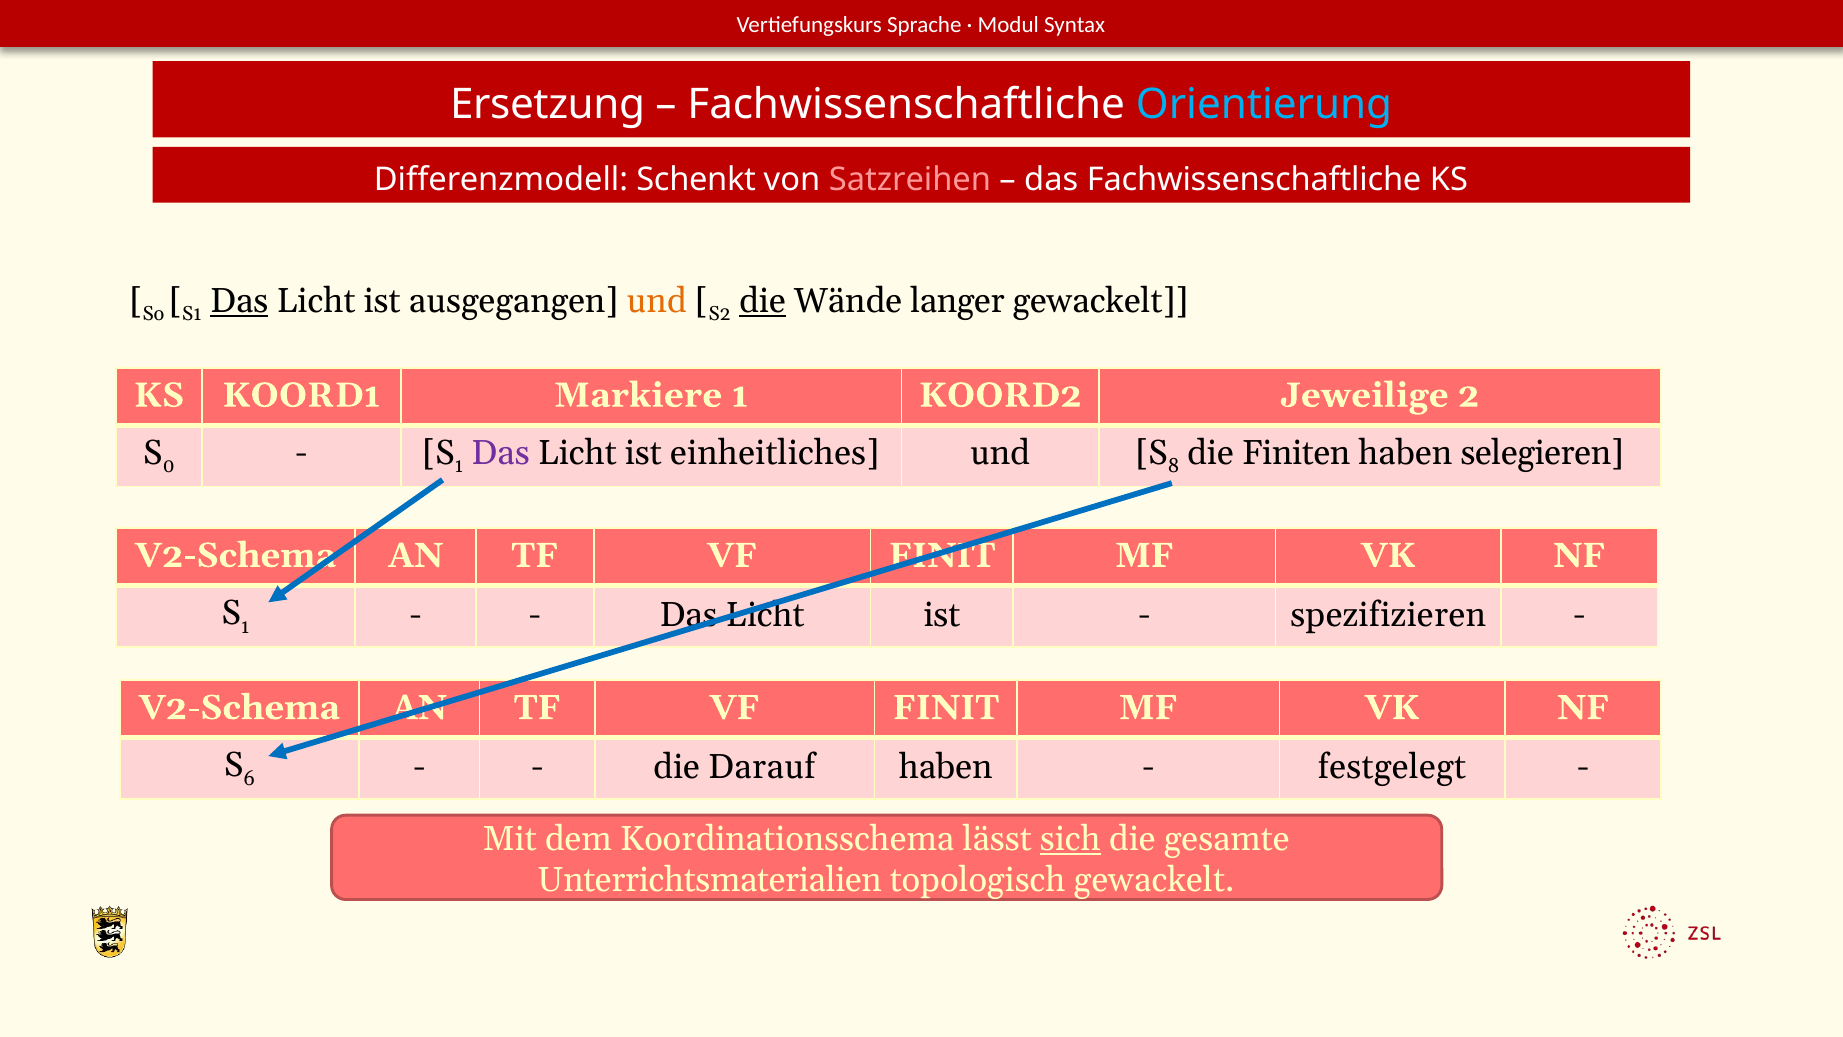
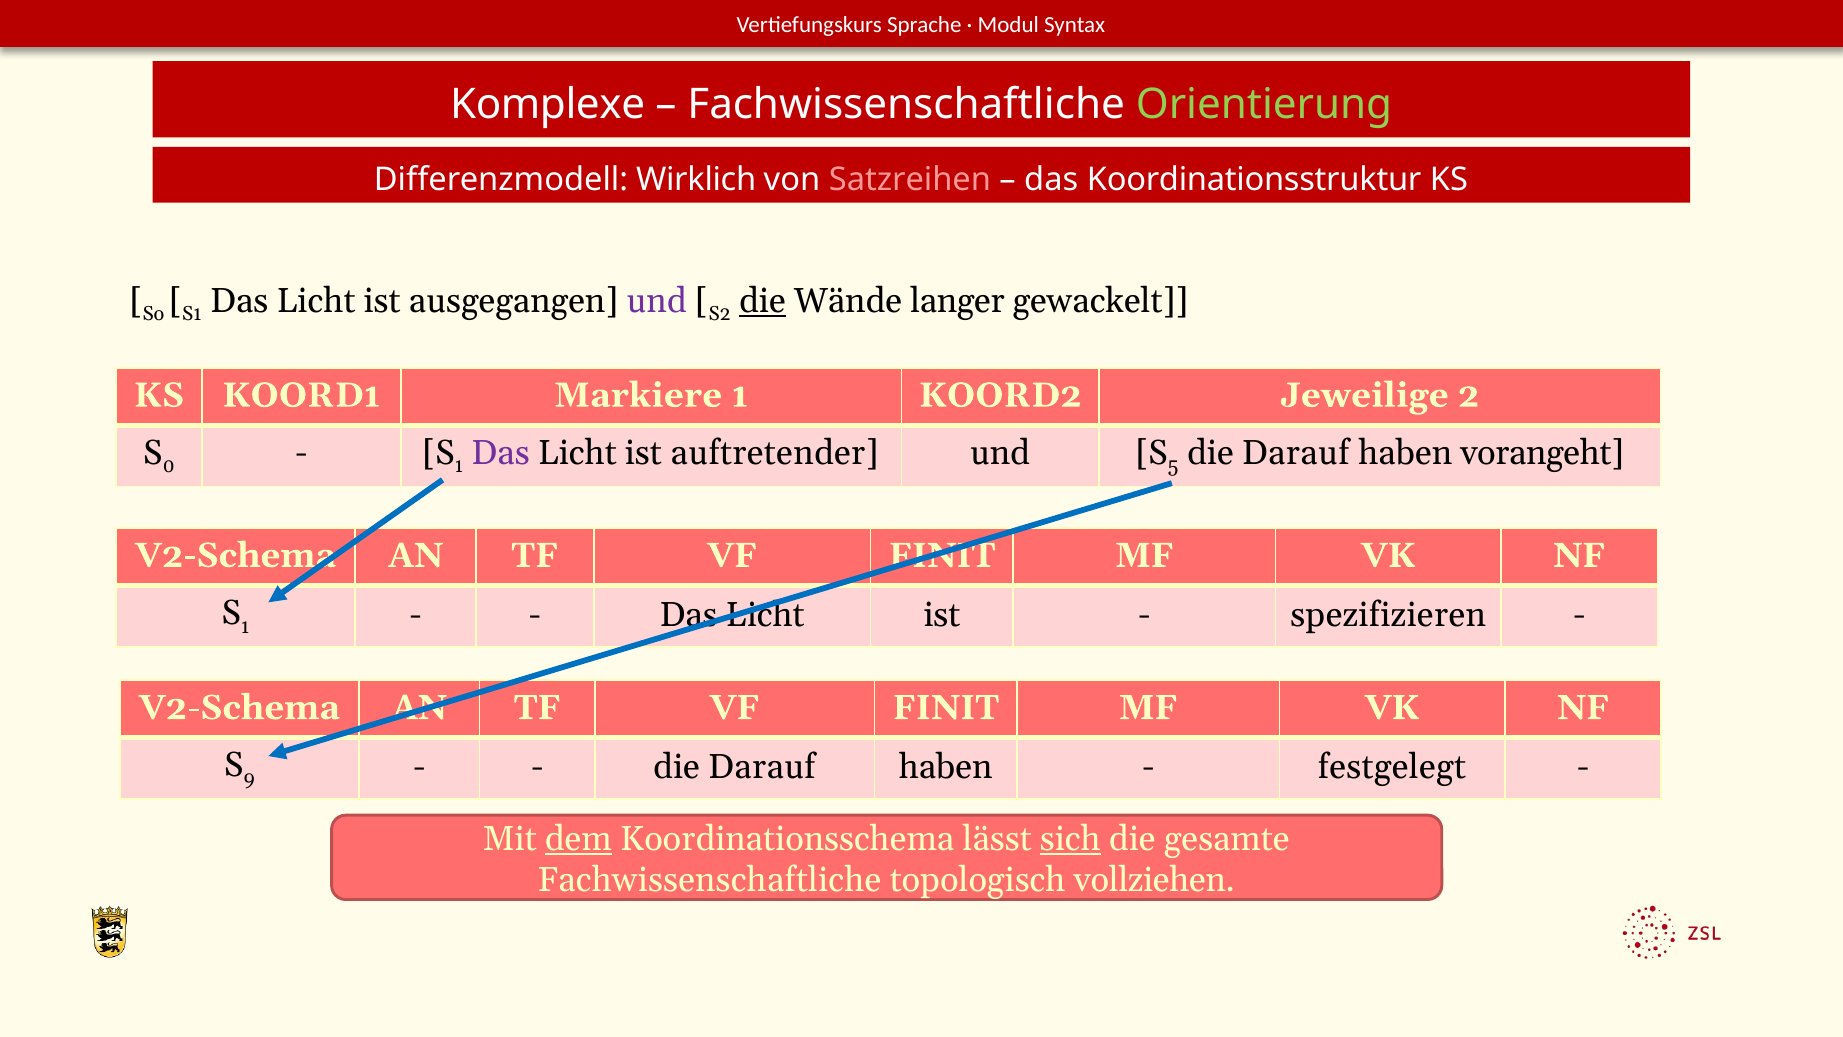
Ersetzung: Ersetzung -> Komplexe (548, 105)
Orientierung colour: light blue -> light green (1264, 105)
Schenkt: Schenkt -> Wirklich (696, 179)
das Fachwissenschaftliche: Fachwissenschaftliche -> Koordinationsstruktur (1254, 179)
Das underline: present -> none (239, 301)
und colour: orange -> purple (657, 301)
einheitliches: einheitliches -> auftretender (775, 453)
8: 8 -> 5 (1173, 466)
Finiten: Finiten -> Darauf (1296, 453)
selegieren: selegieren -> vorangeht (1542, 453)
6: 6 -> 9 (249, 778)
dem underline: none -> present (578, 839)
Unterrichtsmaterialien: Unterrichtsmaterialien -> Fachwissenschaftliche (709, 880)
topologisch gewackelt: gewackelt -> vollziehen (1154, 880)
